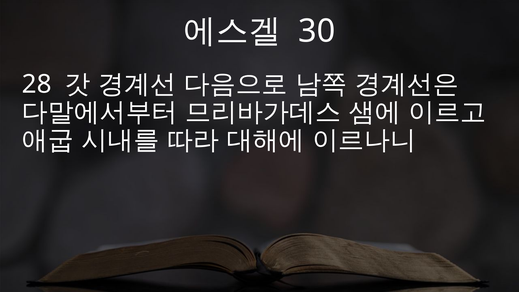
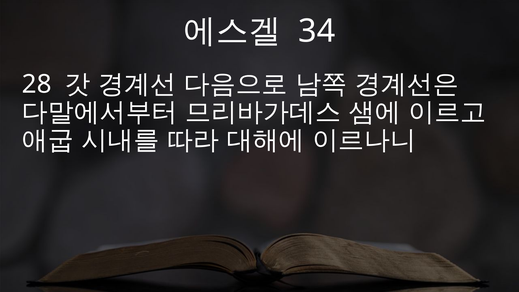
30: 30 -> 34 (317, 31)
